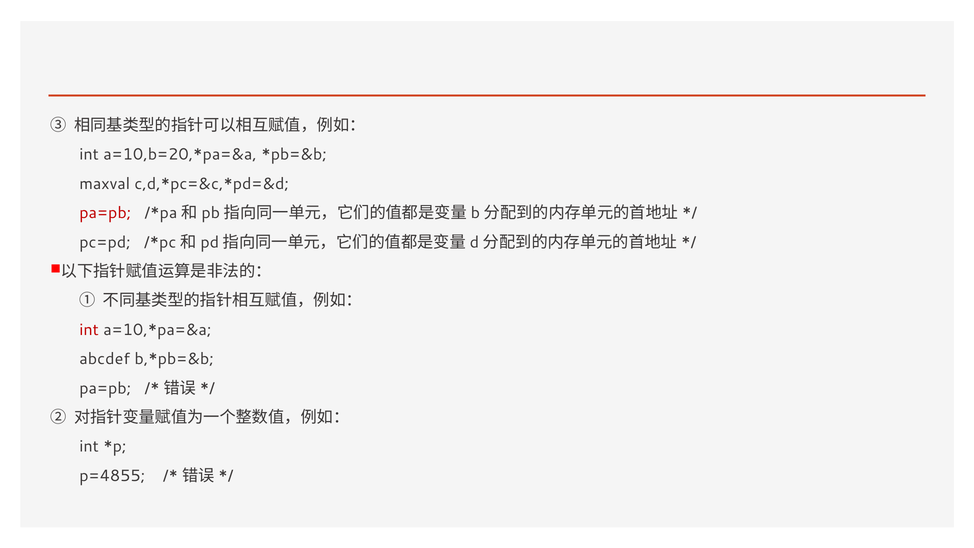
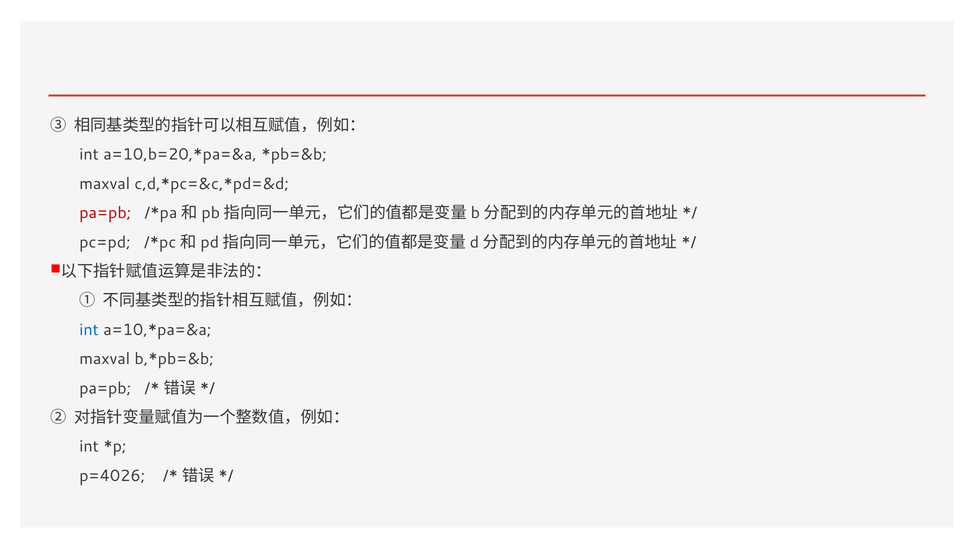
int colour: red -> blue (89, 330)
abcdef: abcdef -> maxval (105, 359)
p=4855: p=4855 -> p=4026 (112, 476)
